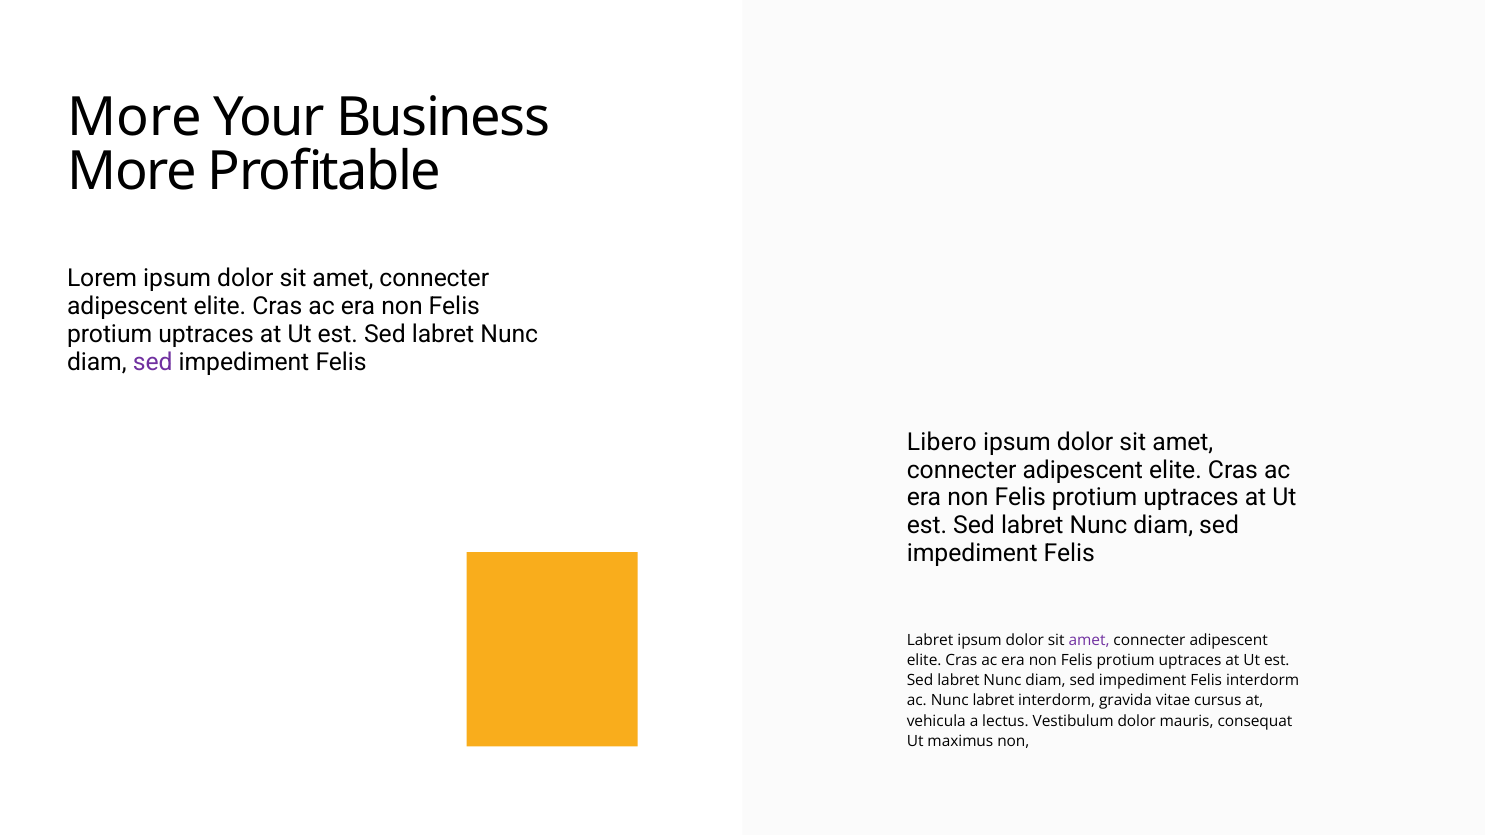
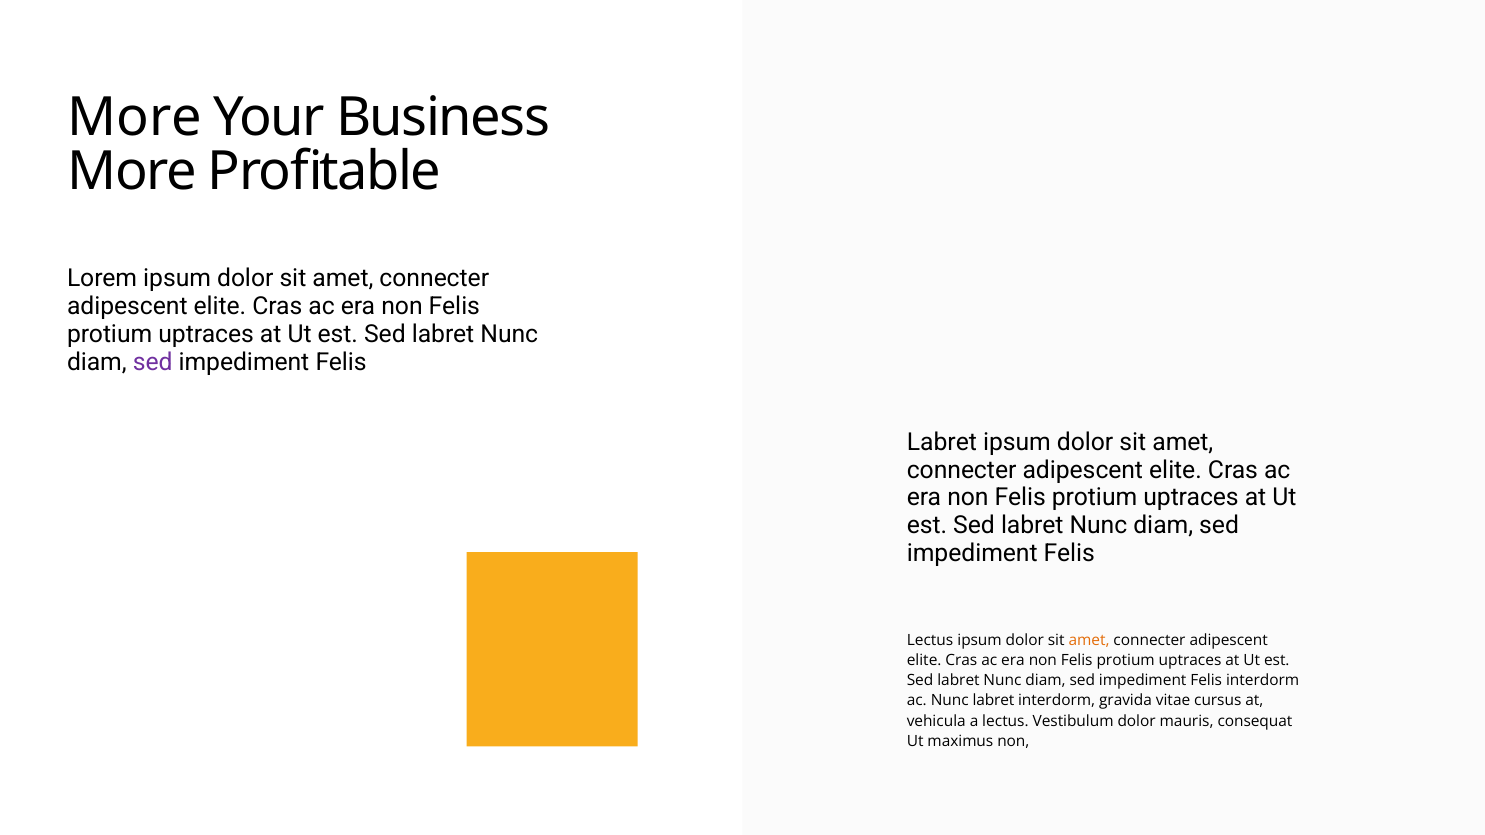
Libero: Libero -> Labret (942, 442)
Labret: Labret -> Lectus (930, 641)
amet colour: purple -> orange (1089, 641)
